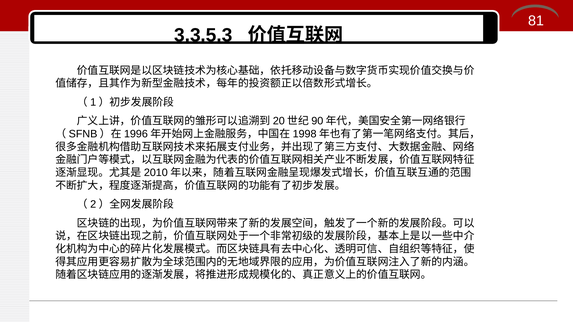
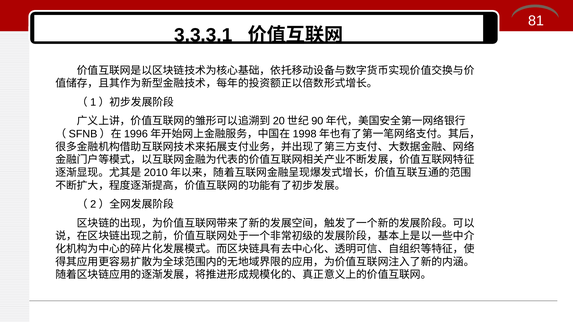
3.3.5.3: 3.3.5.3 -> 3.3.3.1 (203, 35)
